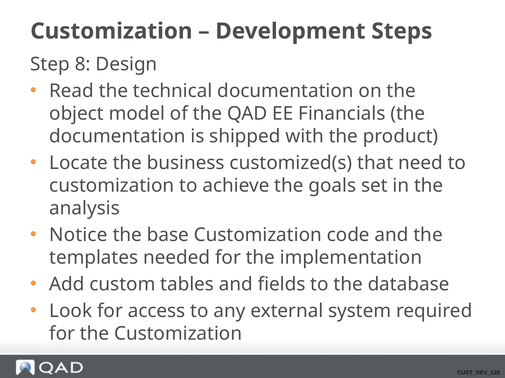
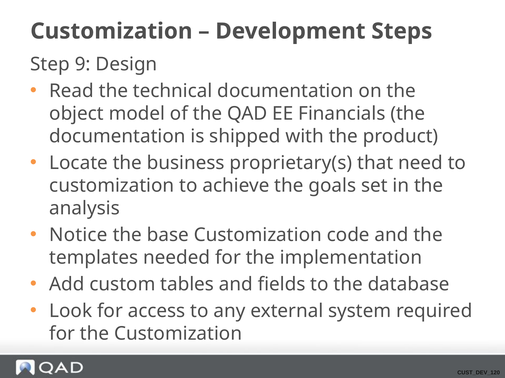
8: 8 -> 9 (83, 64)
customized(s: customized(s -> proprietary(s (291, 163)
